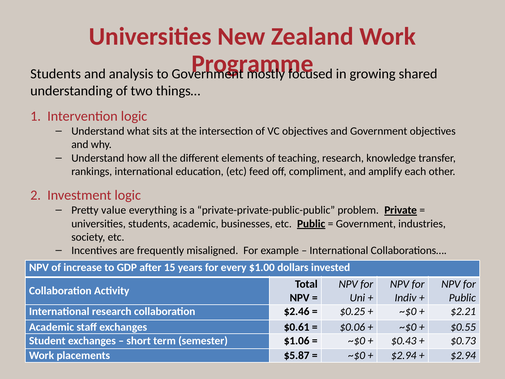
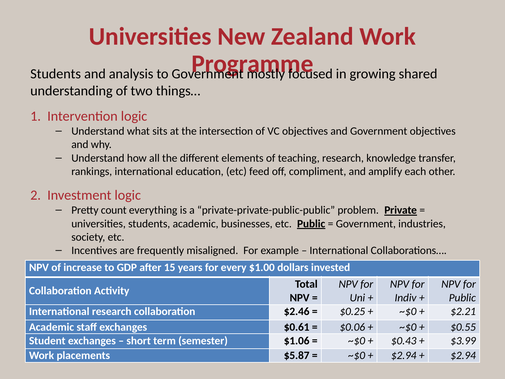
value: value -> count (114, 210)
$0.73: $0.73 -> $3.99 (463, 341)
